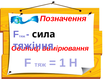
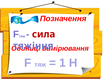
сила colour: black -> red (44, 34)
